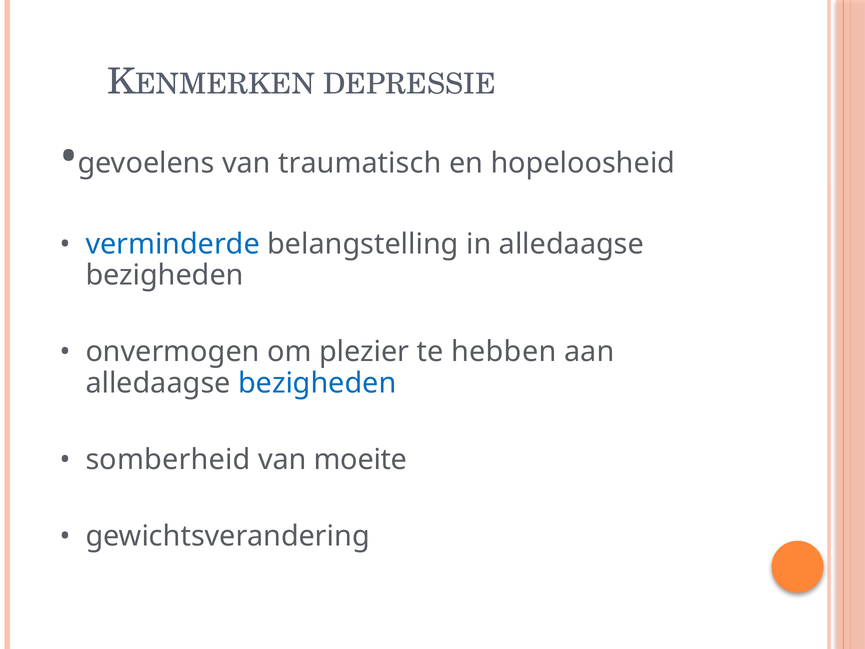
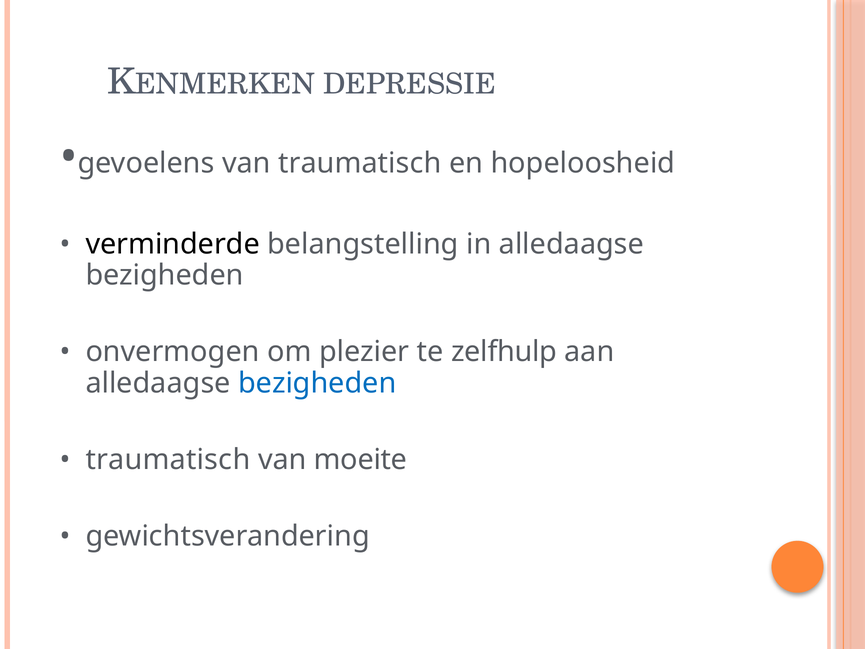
verminderde colour: blue -> black (173, 244)
hebben: hebben -> zelfhulp (504, 352)
somberheid: somberheid -> traumatisch (168, 460)
